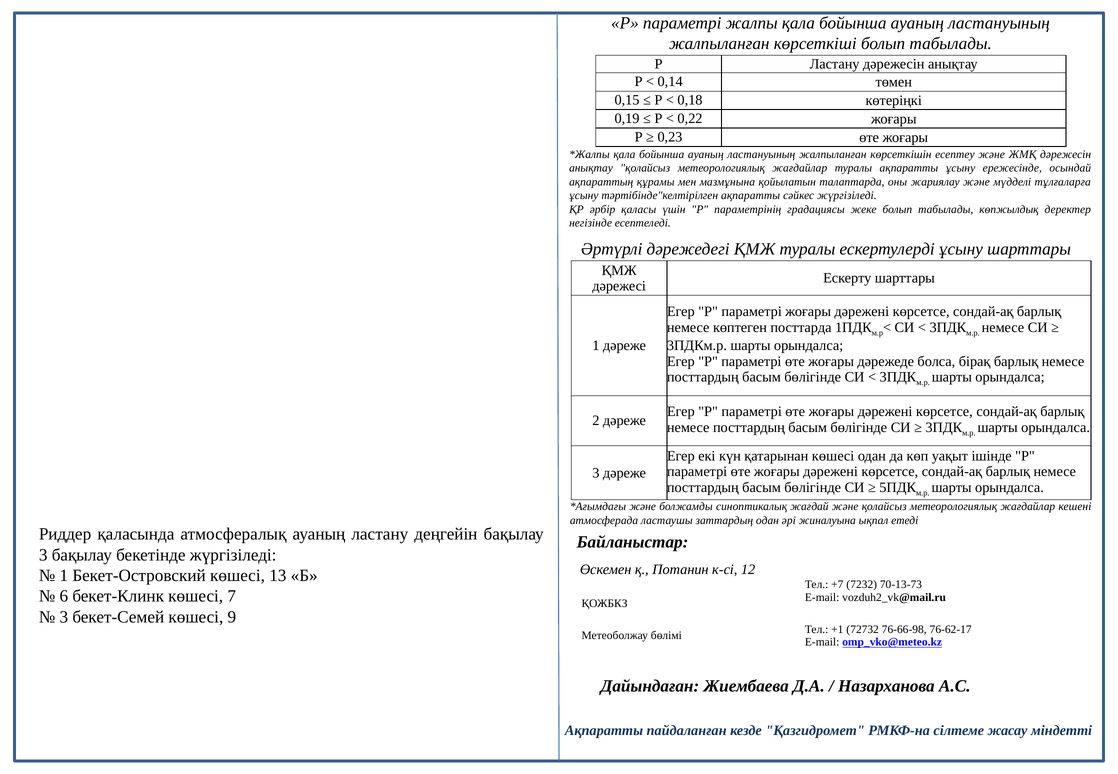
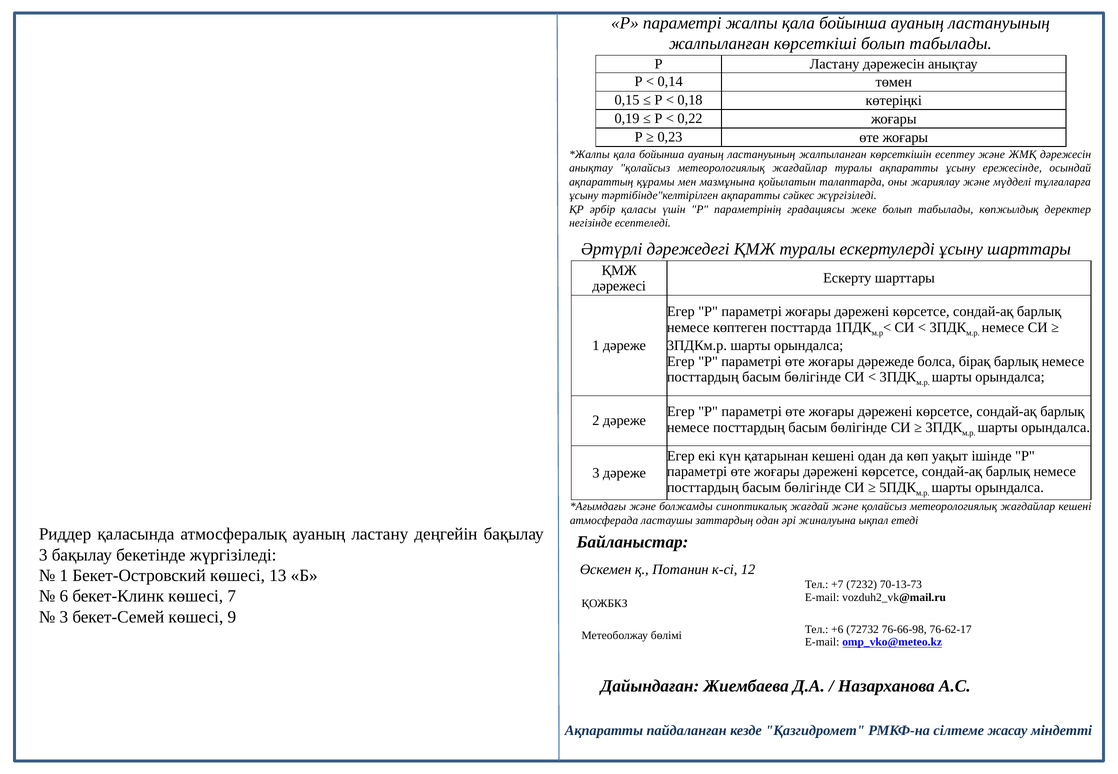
қатарынан көшесі: көшесі -> кешені (833, 456)
+1: +1 -> +6 (837, 629)
